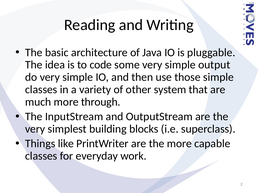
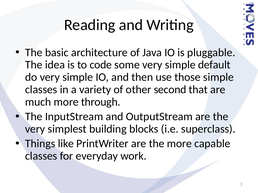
output: output -> default (214, 65)
system: system -> second (170, 90)
